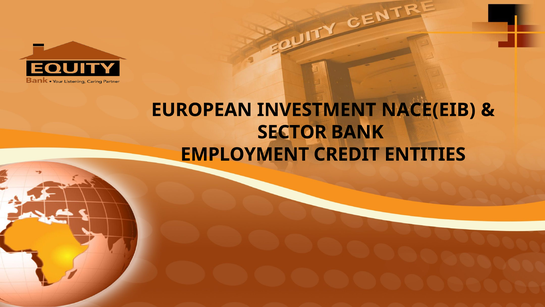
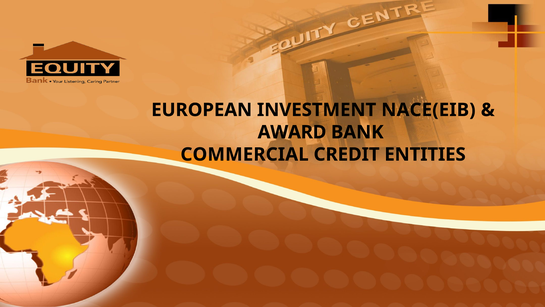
SECTOR: SECTOR -> AWARD (292, 132)
EMPLOYMENT: EMPLOYMENT -> COMMERCIAL (245, 154)
